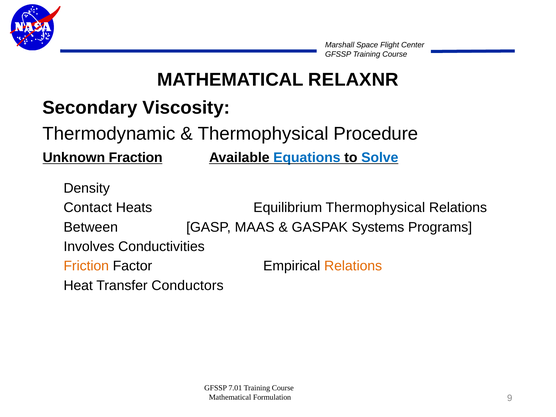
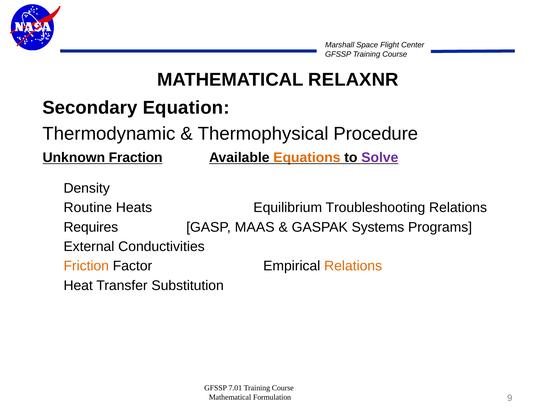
Viscosity: Viscosity -> Equation (186, 108)
Equations colour: blue -> orange (307, 158)
Solve colour: blue -> purple (380, 158)
Contact: Contact -> Routine (88, 208)
Equilibrium Thermophysical: Thermophysical -> Troubleshooting (375, 208)
Between: Between -> Requires (91, 227)
Involves: Involves -> External (89, 247)
Conductors: Conductors -> Substitution (188, 285)
